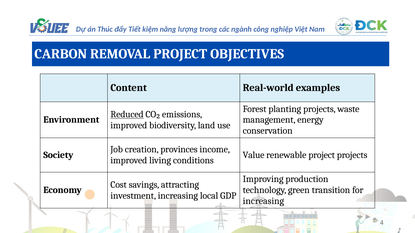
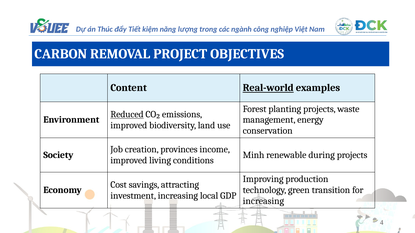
Real-world underline: none -> present (268, 88)
Value: Value -> Minh (254, 155)
renewable project: project -> during (322, 155)
